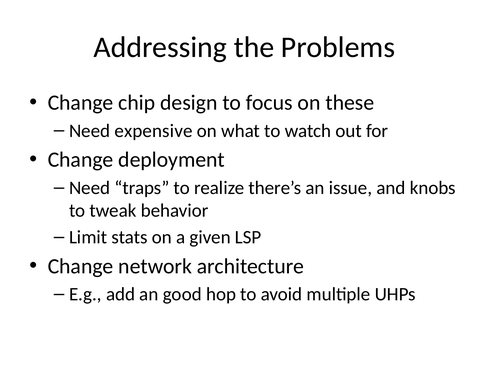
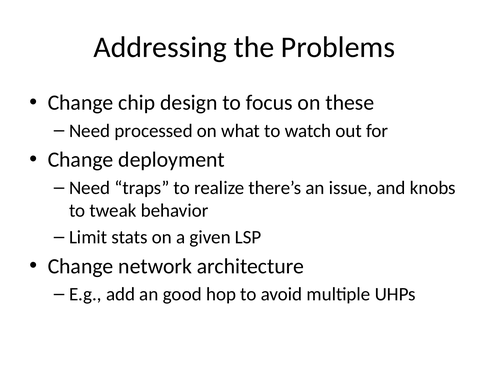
expensive: expensive -> processed (154, 131)
